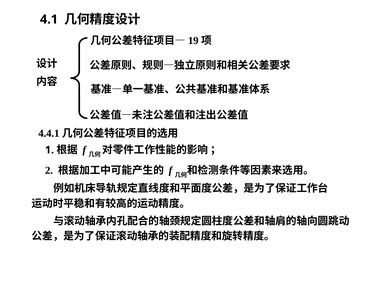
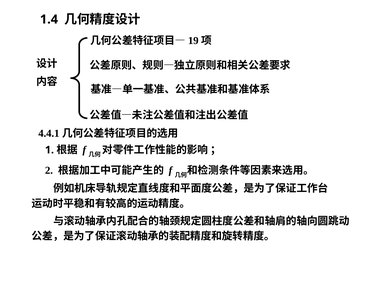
4.1: 4.1 -> 1.4 (49, 19)
